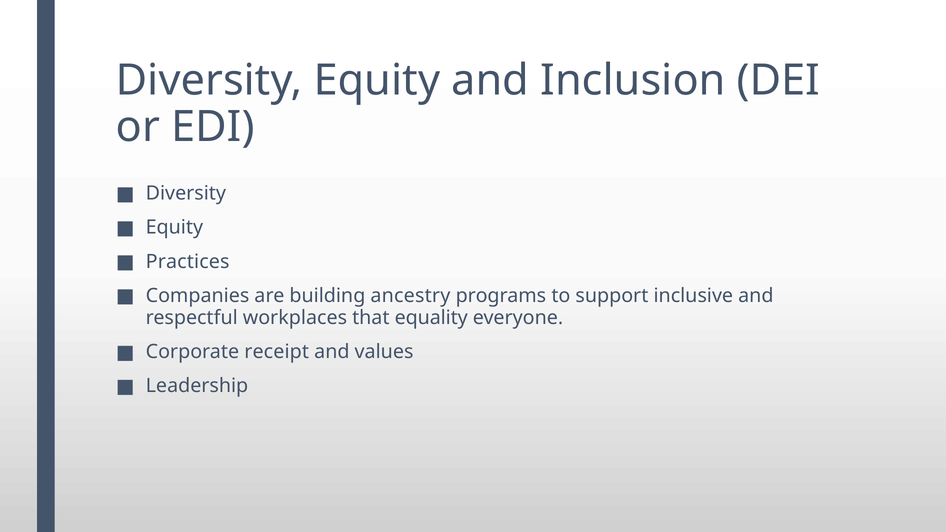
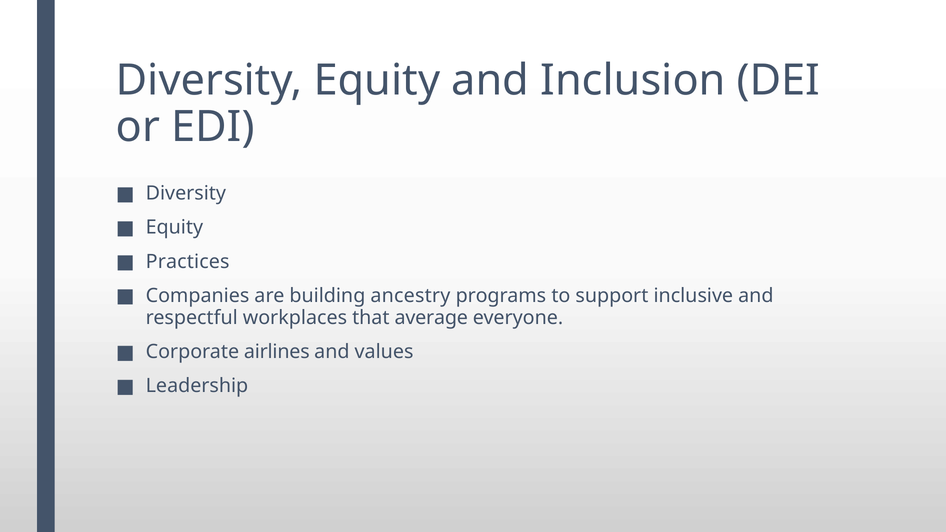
equality: equality -> average (431, 318)
receipt: receipt -> airlines (277, 352)
